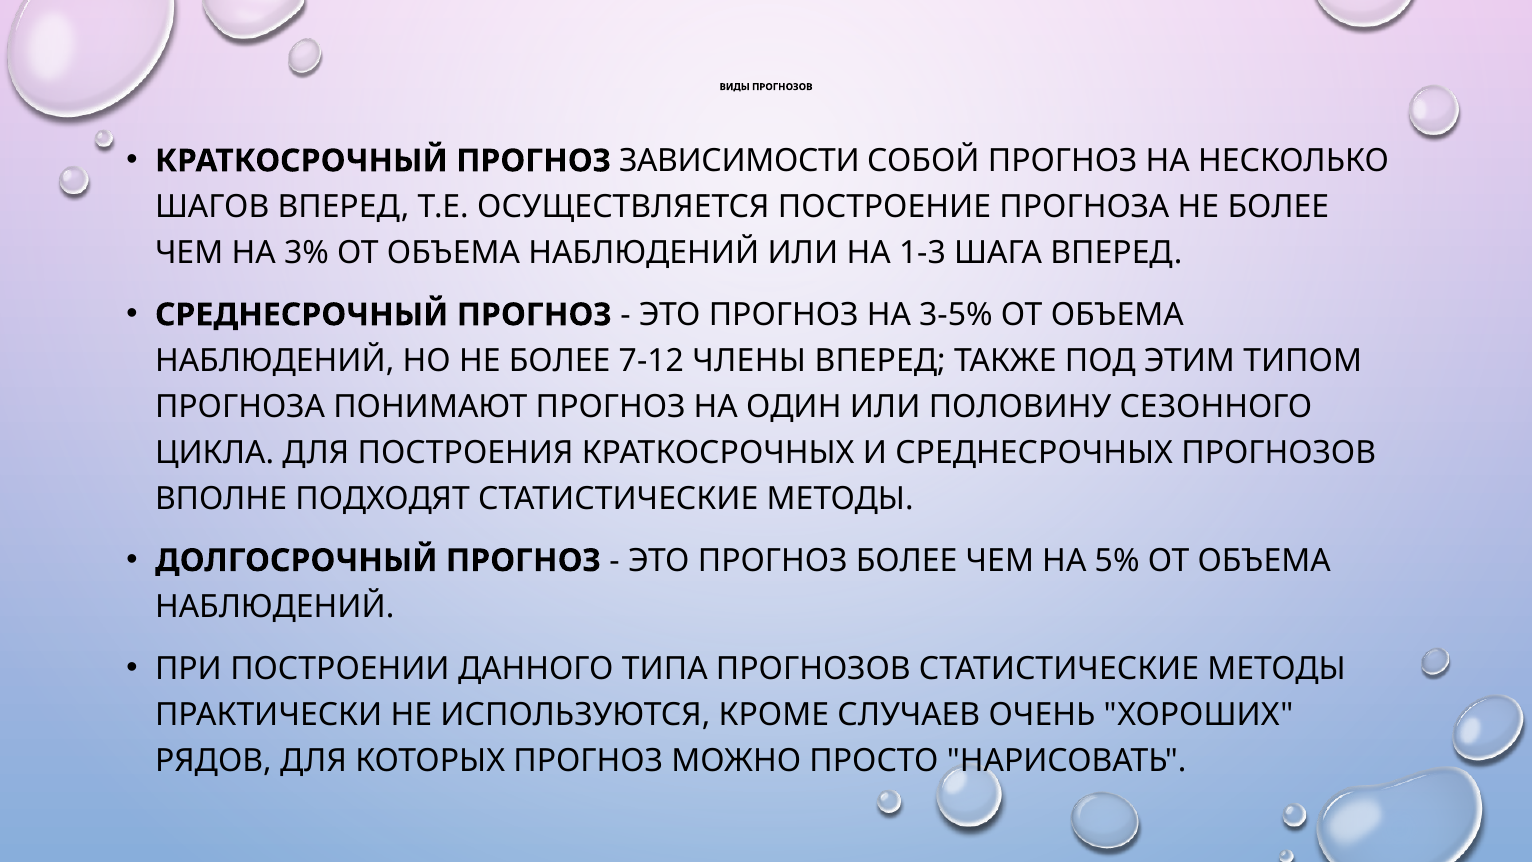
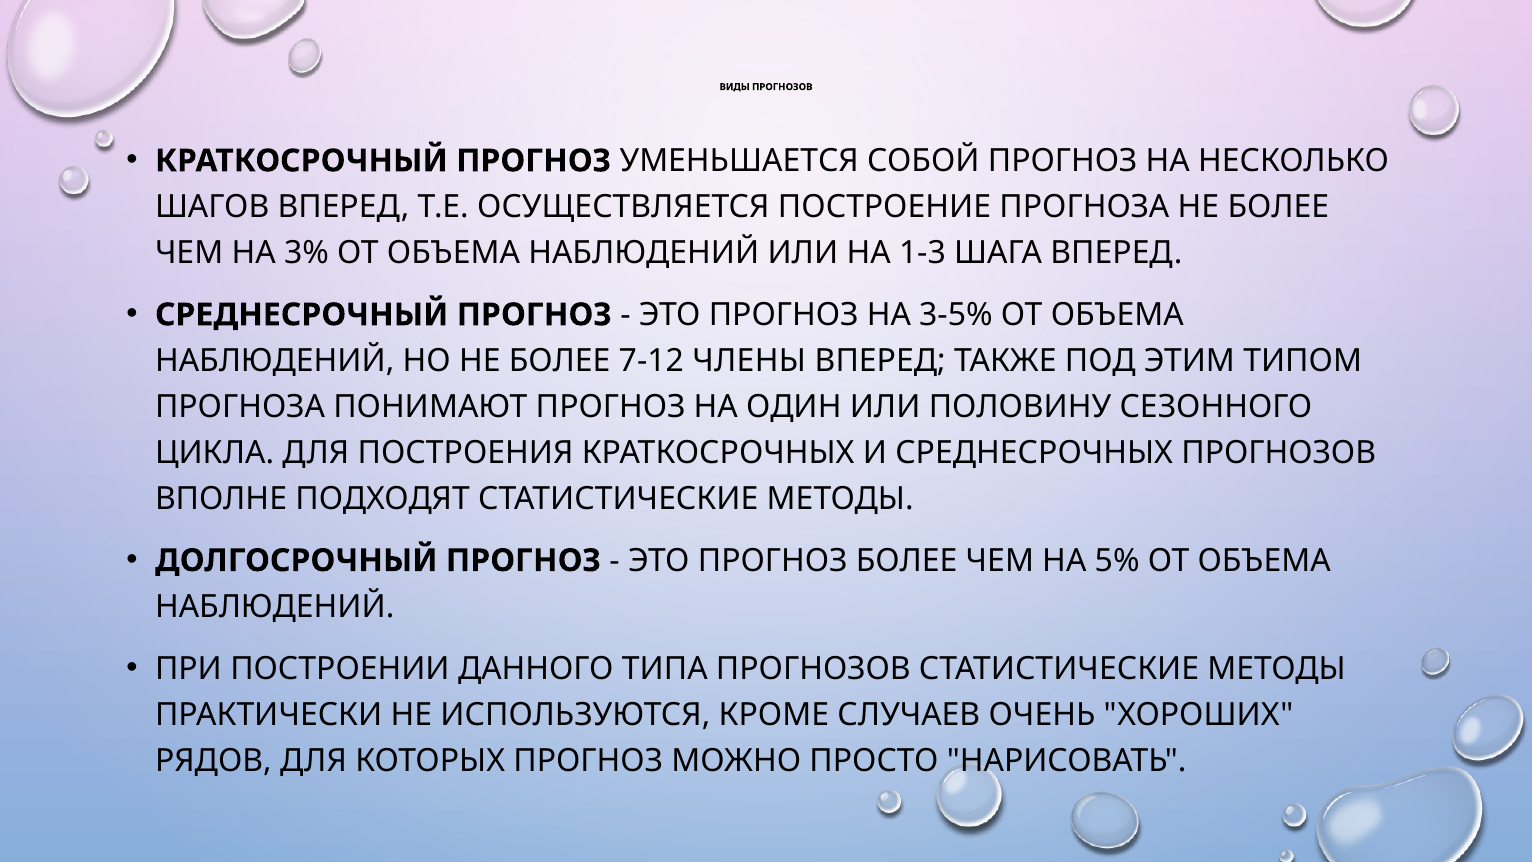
ЗАВИСИМОСТИ: ЗАВИСИМОСТИ -> УМЕНЬШАЕТСЯ (739, 161)
